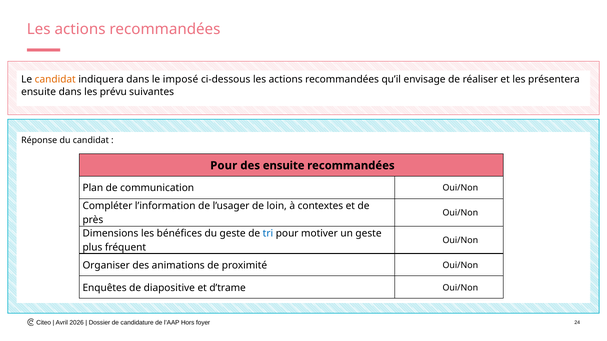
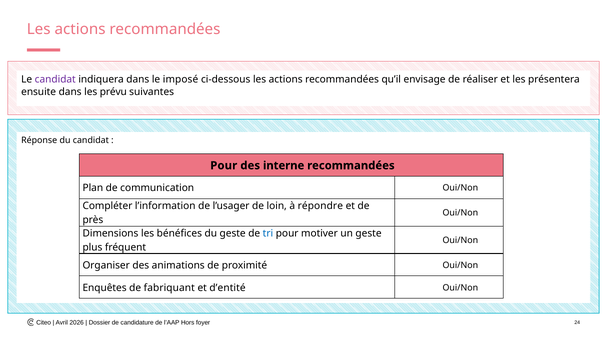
candidat colour: orange -> purple (55, 80)
des ensuite: ensuite -> interne (284, 166)
contextes: contextes -> répondre (320, 206)
diapositive: diapositive -> fabriquant (169, 288)
d’trame: d’trame -> d’entité (228, 288)
